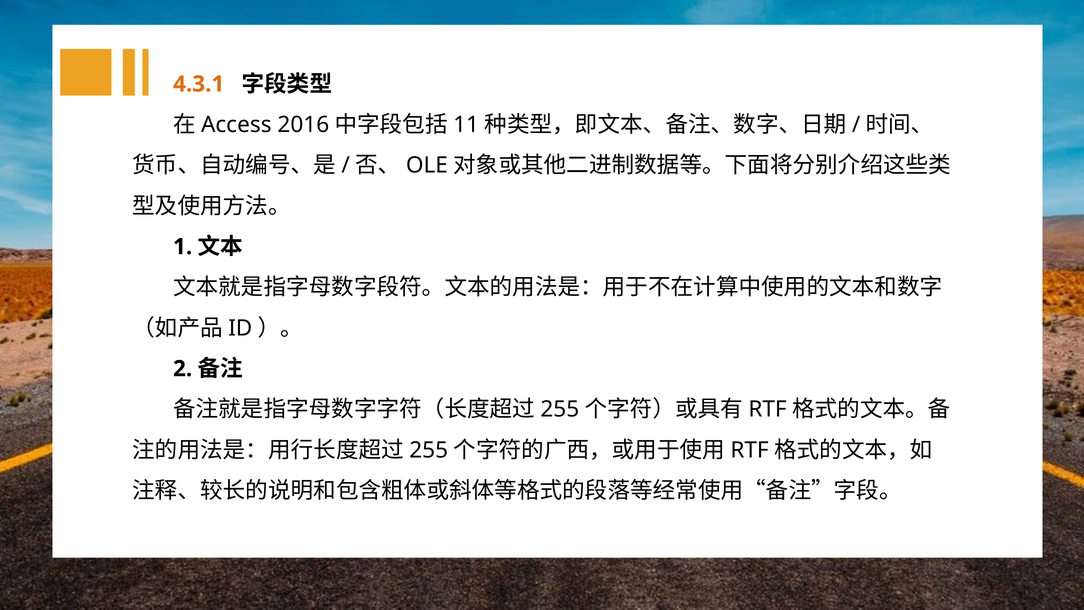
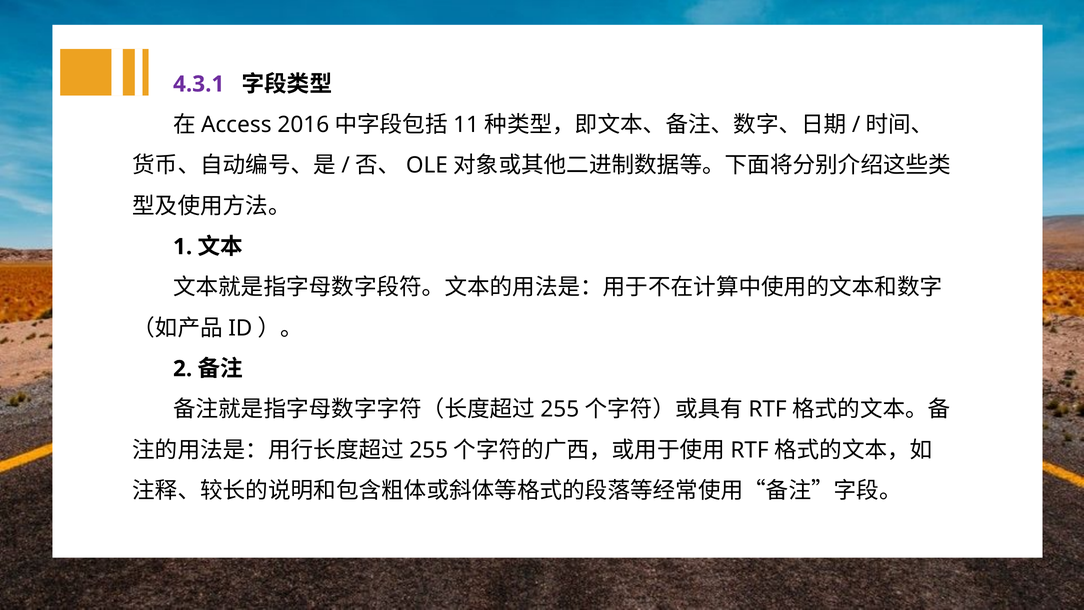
4.3.1 colour: orange -> purple (199, 84)
